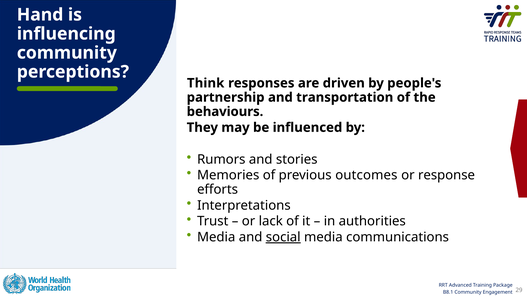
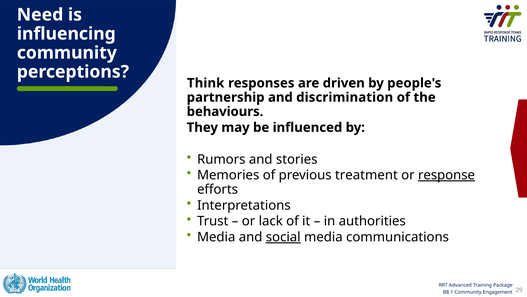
Hand: Hand -> Need (40, 15)
transportation: transportation -> discrimination (345, 97)
outcomes: outcomes -> treatment (366, 175)
response underline: none -> present (447, 175)
